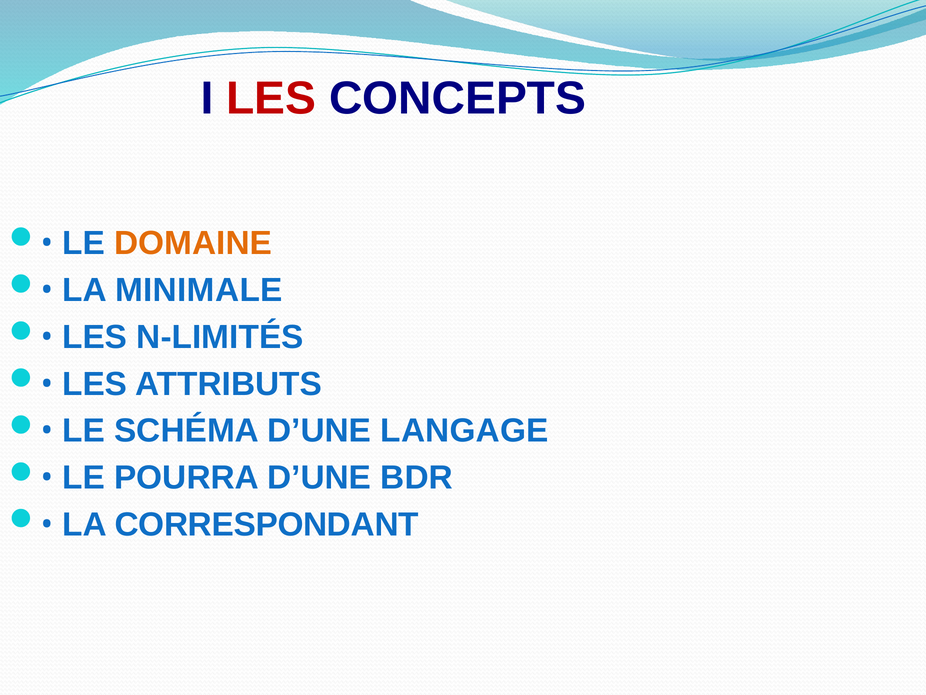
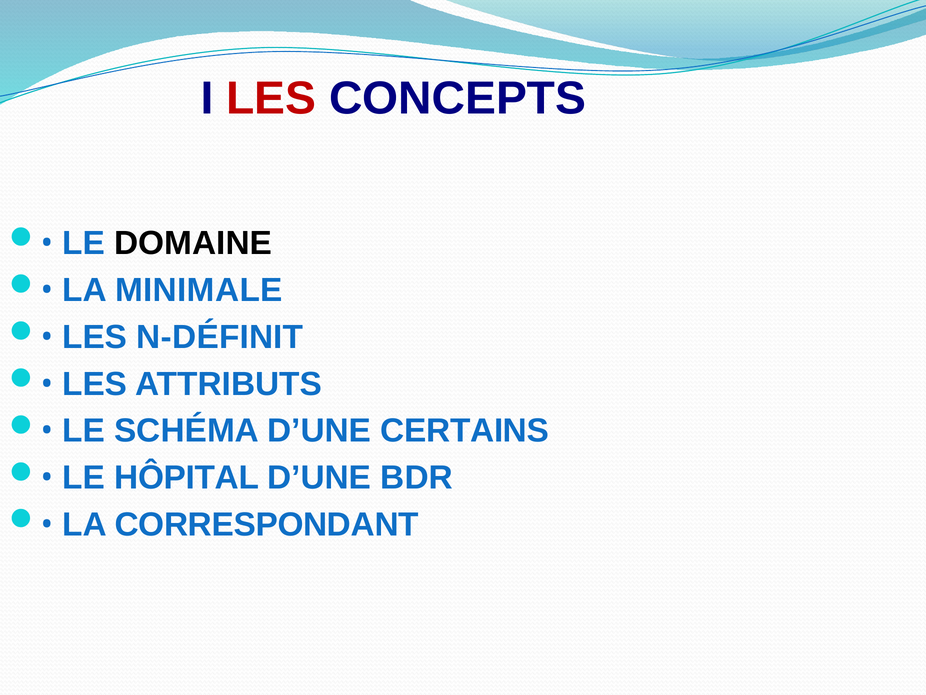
DOMAINE colour: orange -> black (193, 243)
N-LIMITÉS: N-LIMITÉS -> N-DÉFINIT (220, 337)
LANGAGE: LANGAGE -> CERTAINS (465, 431)
POURRA: POURRA -> HÔPITAL (187, 478)
